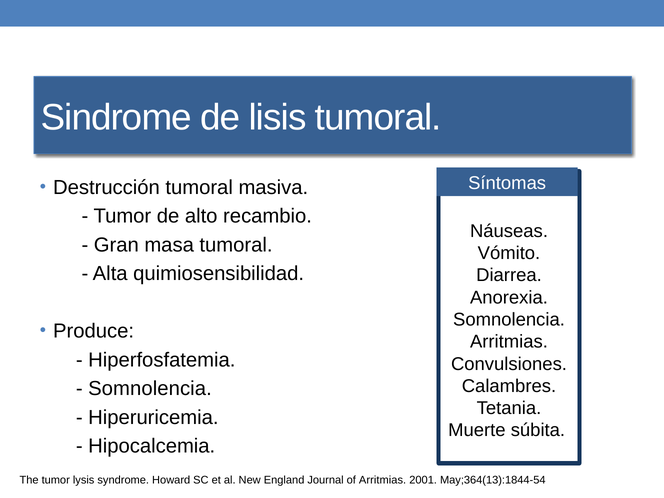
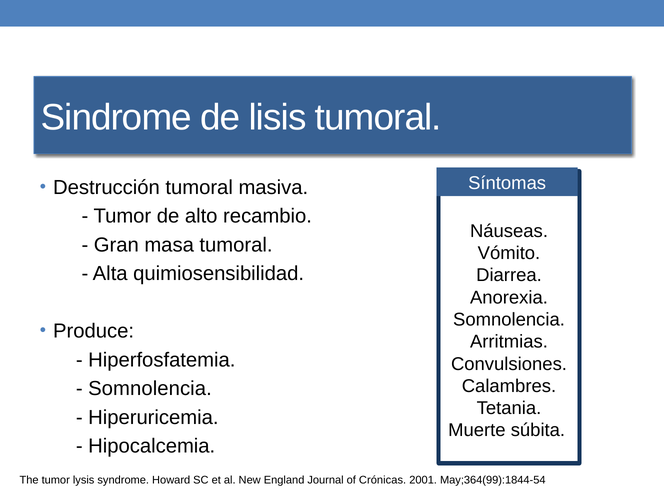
of Arritmias: Arritmias -> Crónicas (383, 480)
May;364(13):1844-54: May;364(13):1844-54 -> May;364(99):1844-54 (493, 480)
